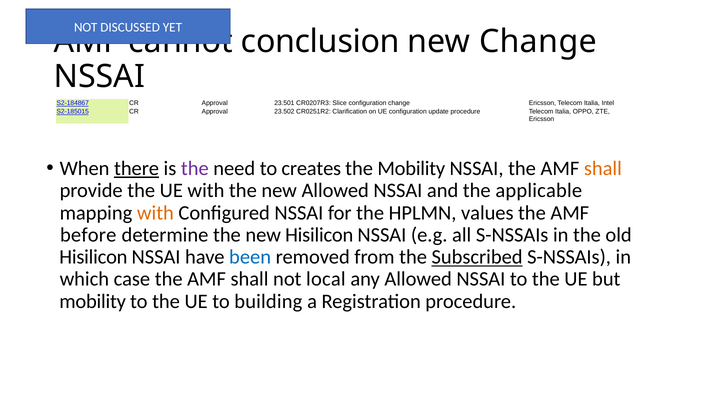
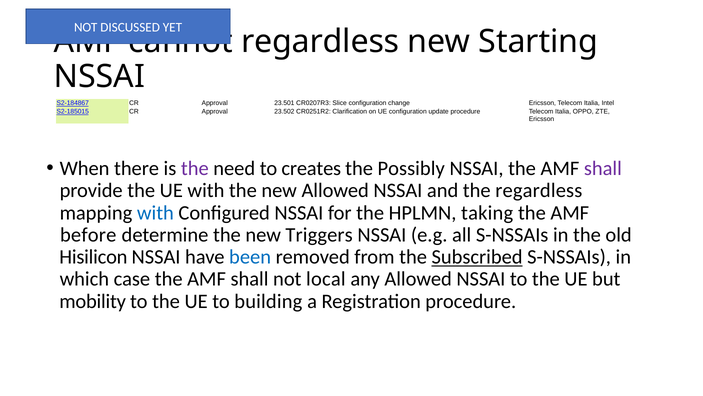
conclusion: conclusion -> regardless (320, 42)
new Change: Change -> Starting (538, 42)
there underline: present -> none (137, 168)
the Mobility: Mobility -> Possibly (411, 168)
shall colour: orange -> purple (603, 168)
the applicable: applicable -> regardless (539, 190)
with colour: orange -> blue (155, 212)
values: values -> taking (487, 212)
new Hisilicon: Hisilicon -> Triggers (319, 235)
